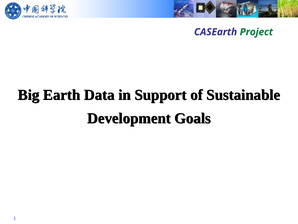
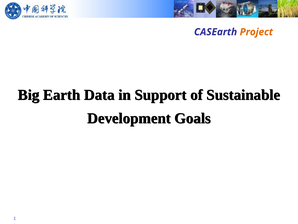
Project colour: green -> orange (256, 32)
